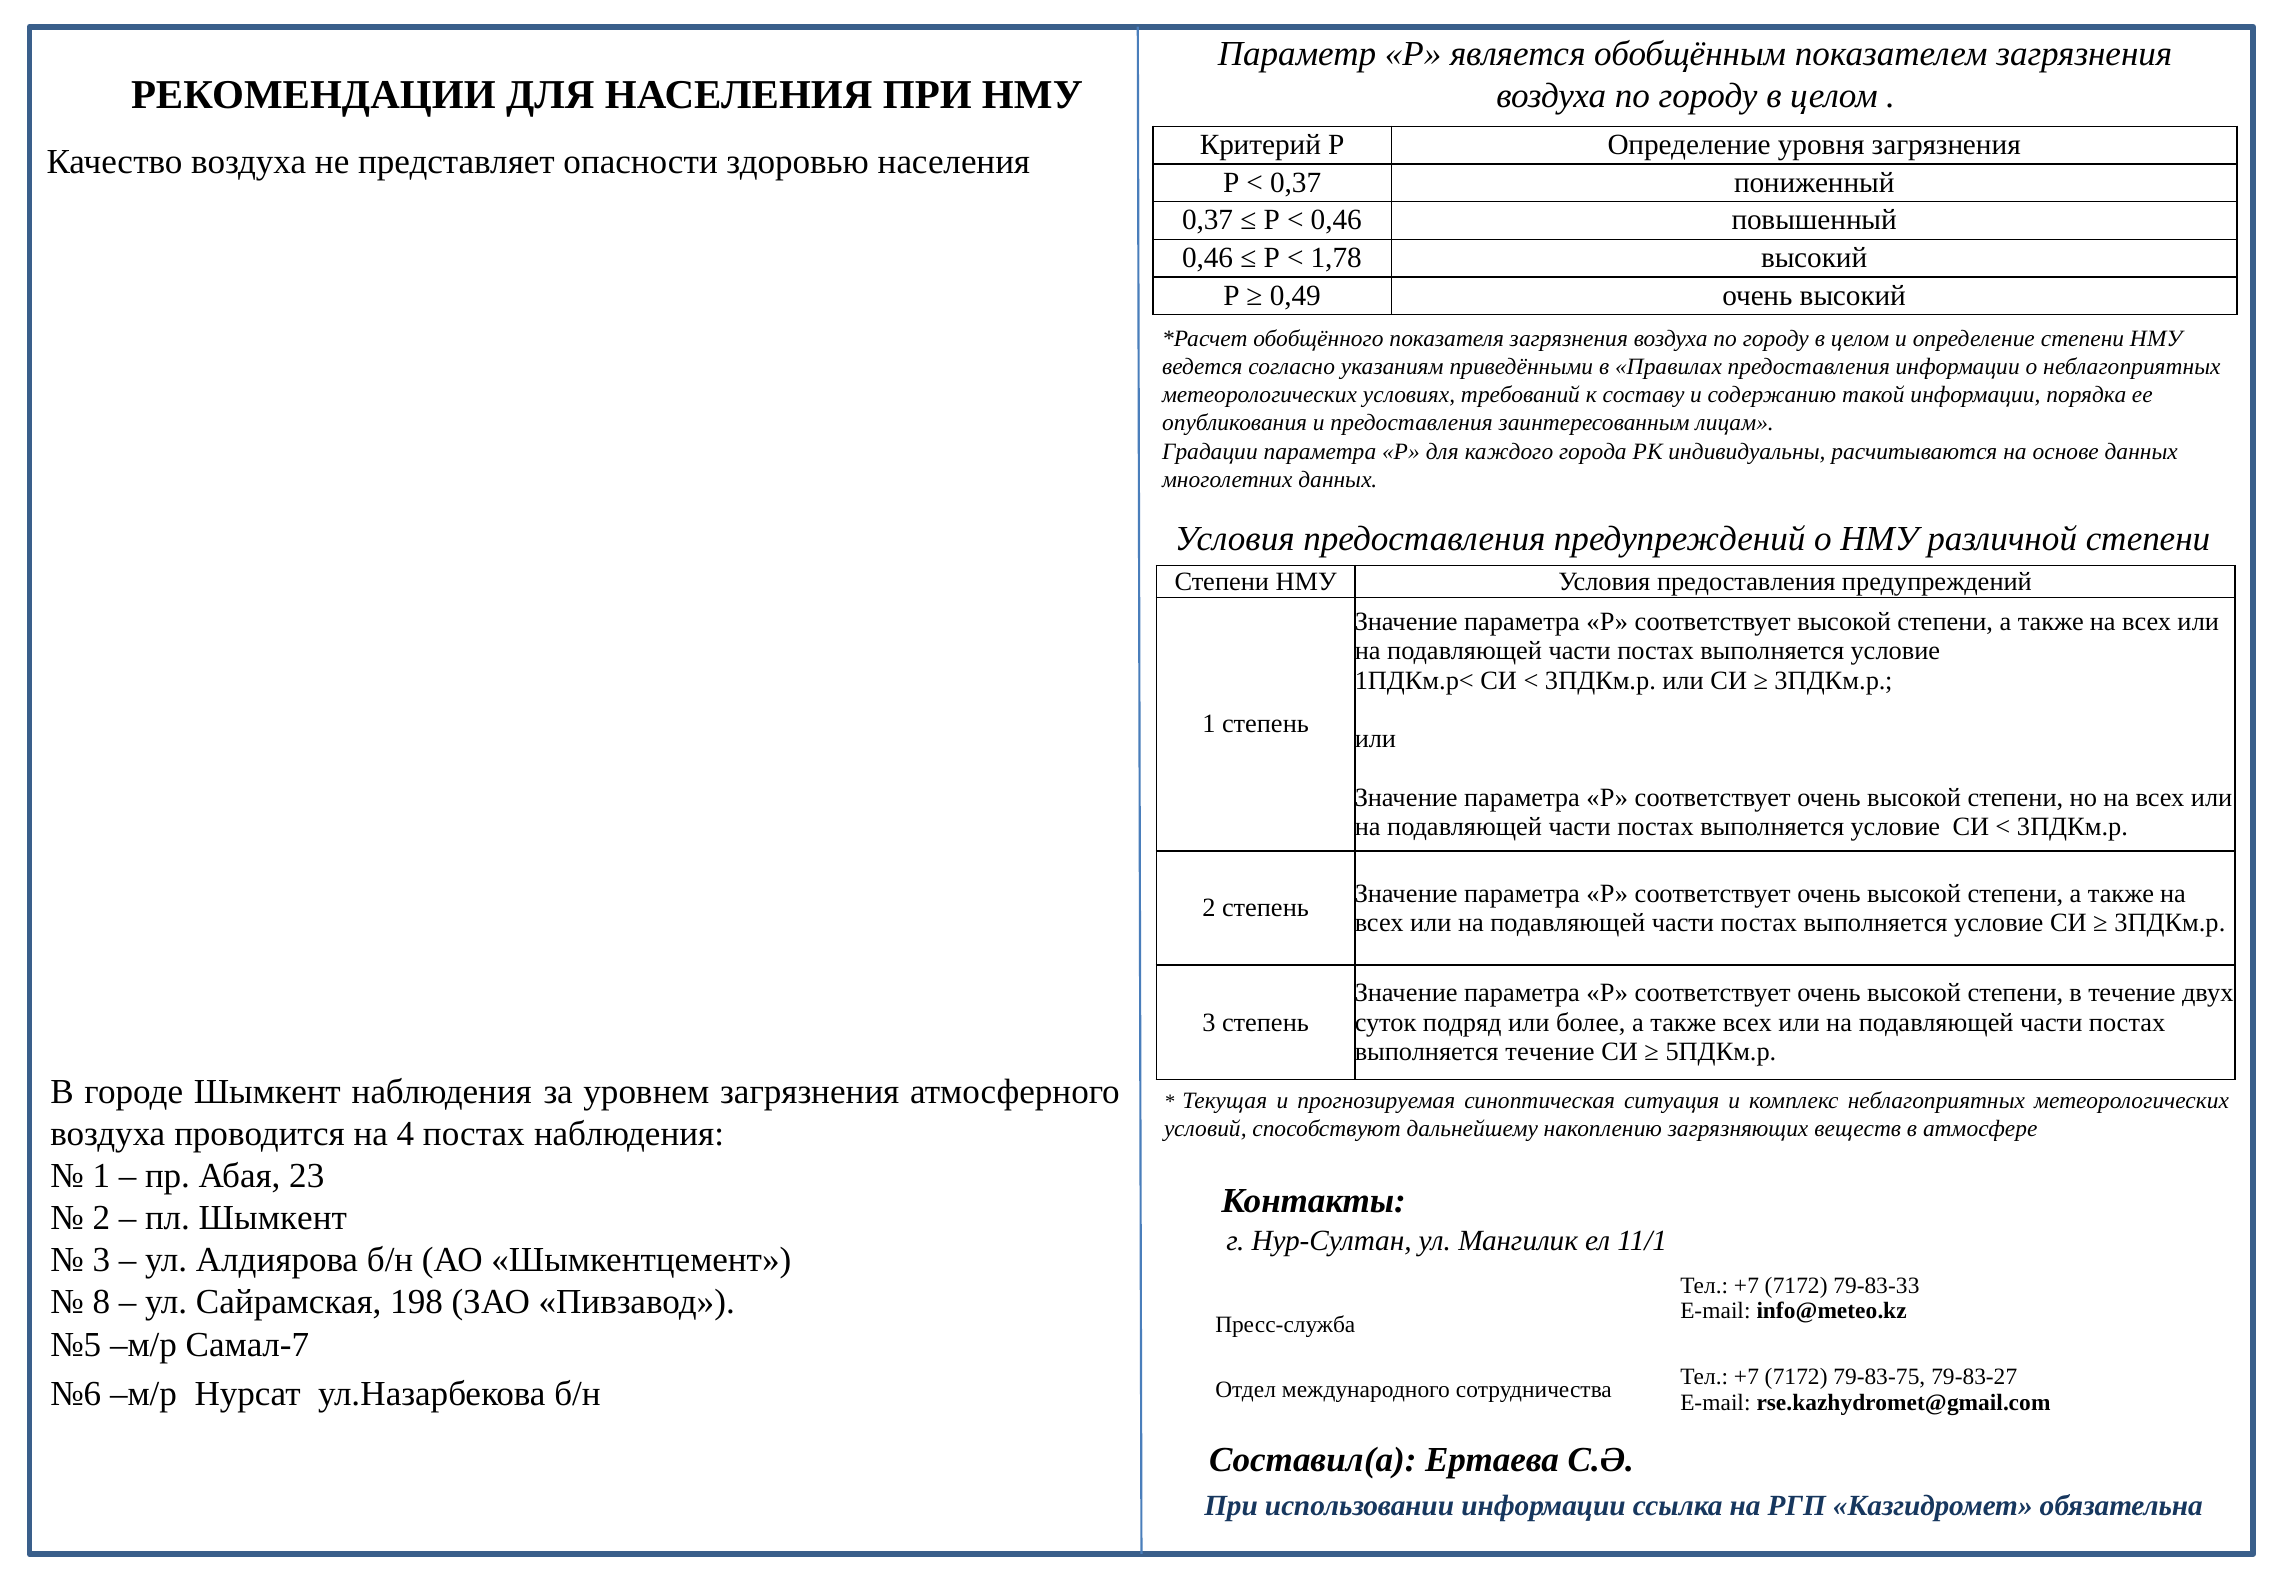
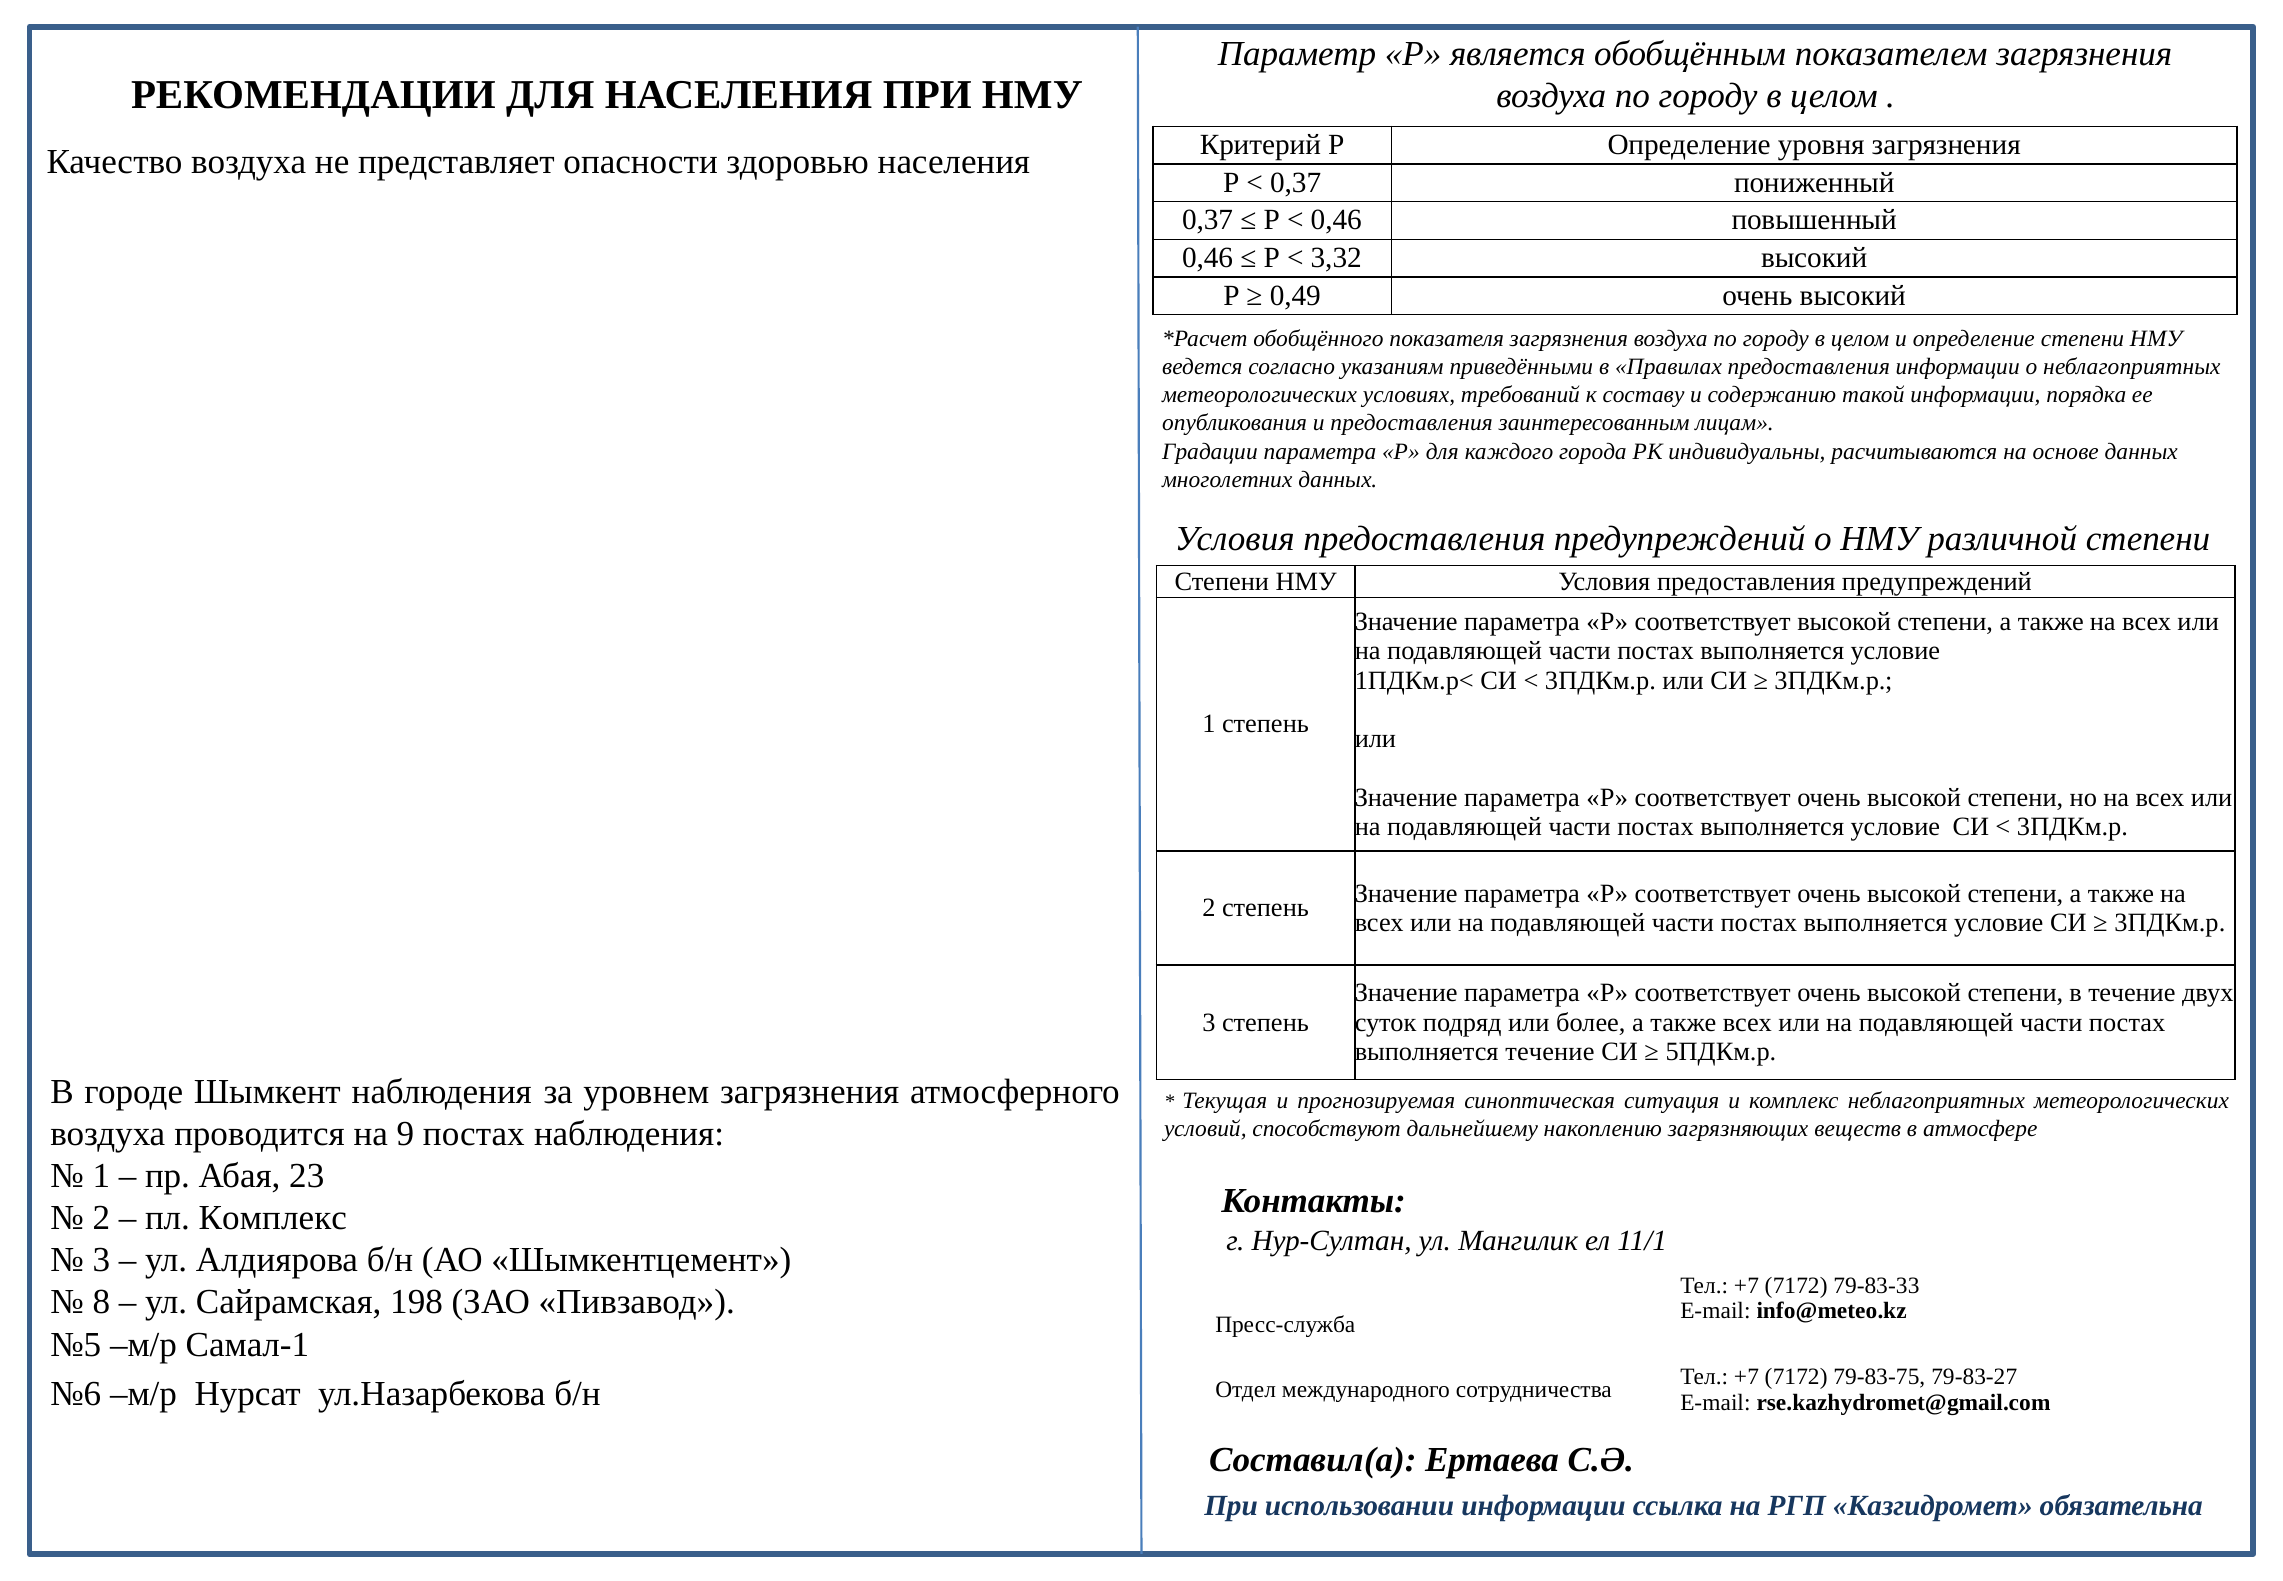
1,78: 1,78 -> 3,32 (1336, 258)
4: 4 -> 9 (405, 1133)
пл Шымкент: Шымкент -> Комплекс (273, 1218)
Самал-7: Самал-7 -> Самал-1 (247, 1344)
